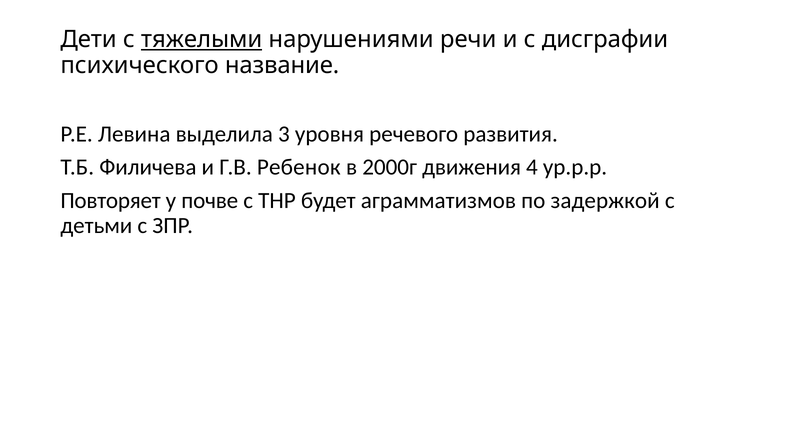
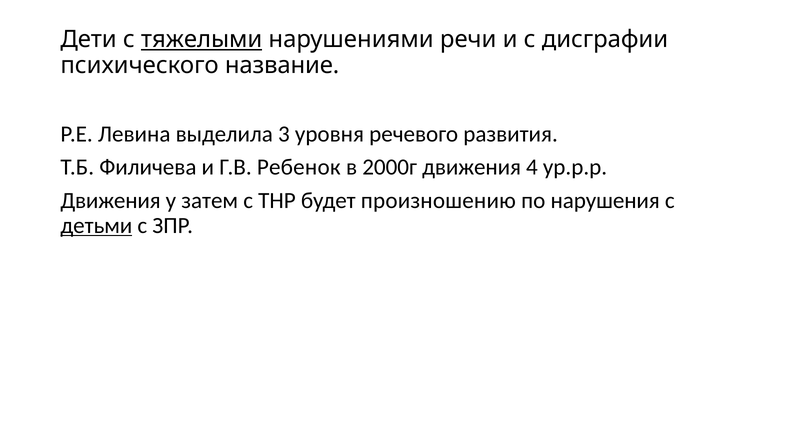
Повторяет: Повторяет -> Движения (111, 200)
почве: почве -> затем (210, 200)
аграмматизмов: аграмматизмов -> произношению (438, 200)
задержкой: задержкой -> нарушения (605, 200)
детьми underline: none -> present (96, 225)
